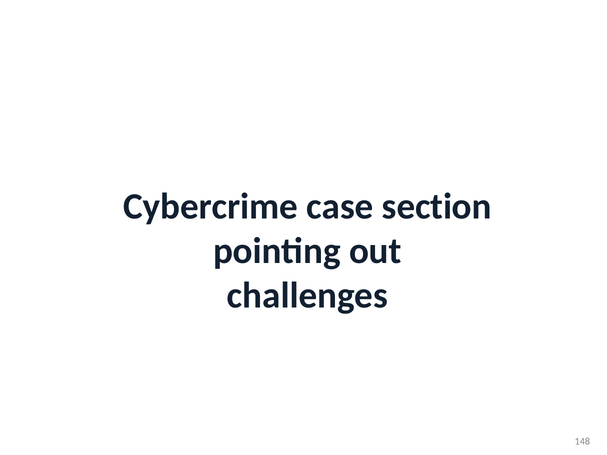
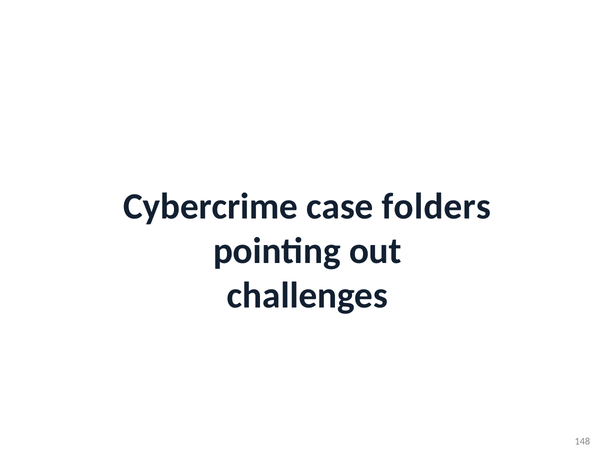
section: section -> folders (436, 207)
